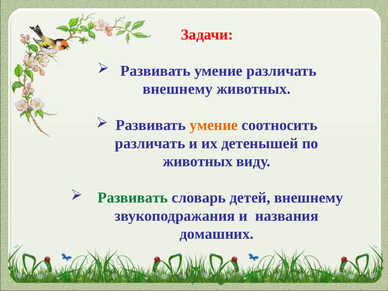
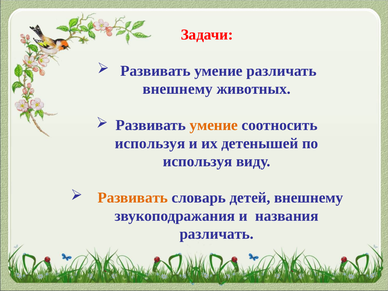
различать: различать -> используя (150, 143)
животных: животных -> используя (198, 161)
Развивать colour: green -> orange (133, 198)
домашних: домашних -> различать (217, 234)
